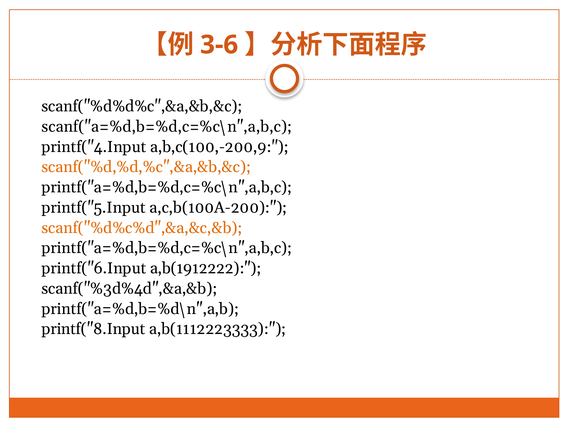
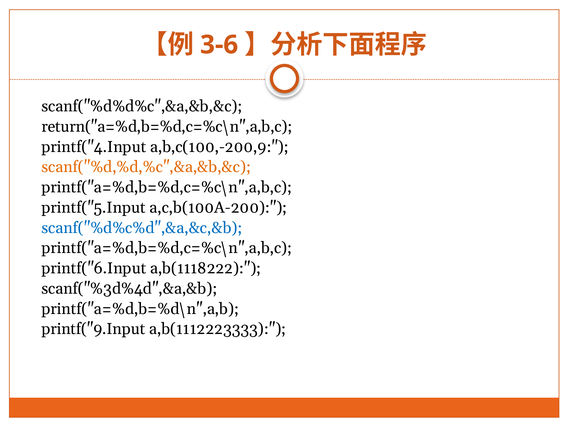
scanf("a=%d,b=%d,c=%c\n",a,b,c: scanf("a=%d,b=%d,c=%c\n",a,b,c -> return("a=%d,b=%d,c=%c\n",a,b,c (167, 127)
scanf("%d%c%d",&a,&c,&b colour: orange -> blue (142, 228)
a,b(1912222: a,b(1912222 -> a,b(1118222 (206, 268)
printf("8.Input: printf("8.Input -> printf("9.Input (93, 329)
